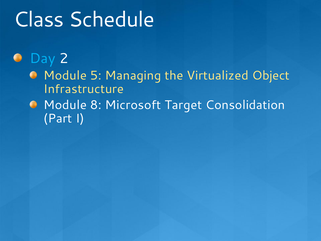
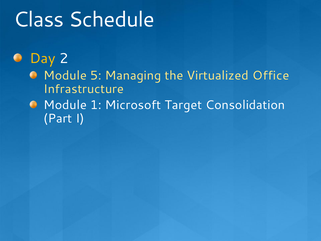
Day colour: light blue -> yellow (43, 58)
Object: Object -> Office (271, 75)
8: 8 -> 1 (96, 105)
